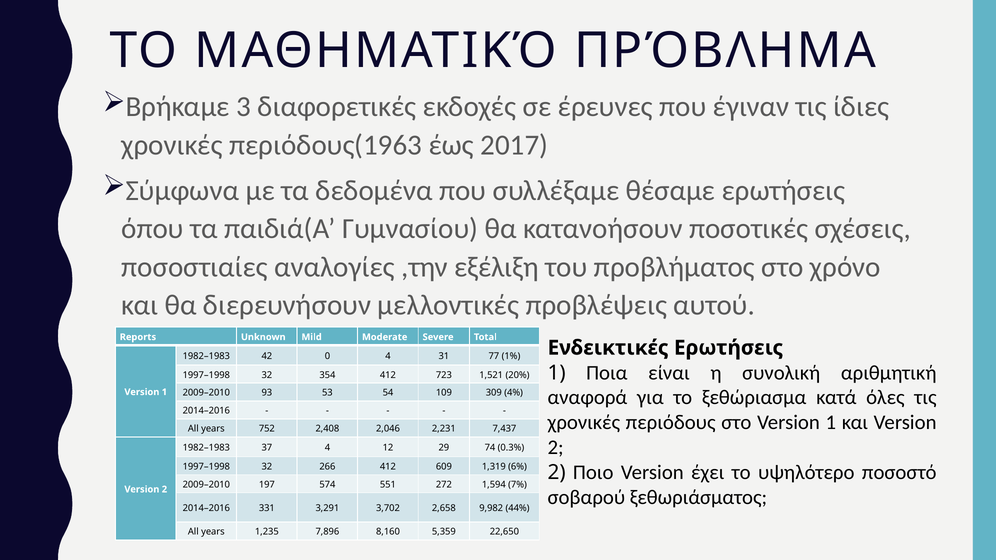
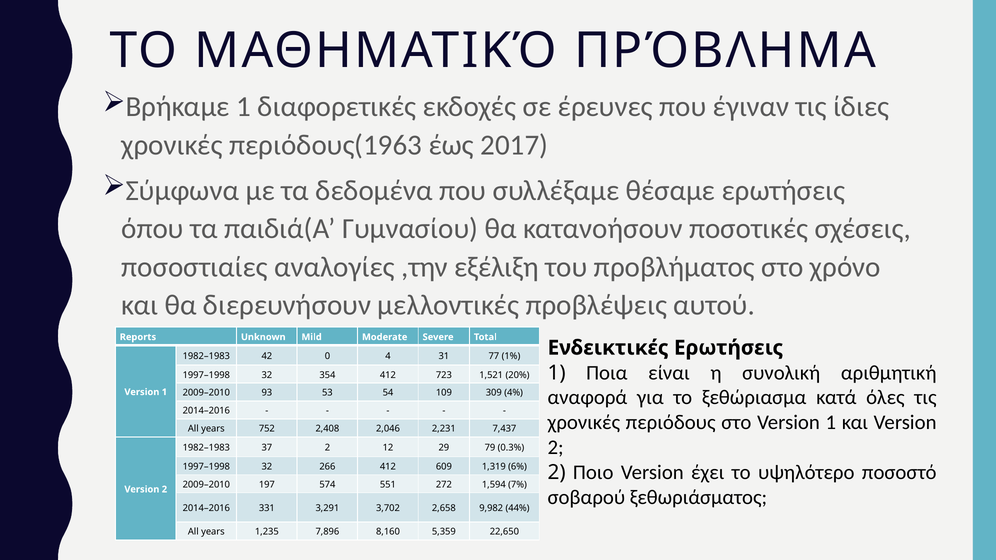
Βρήκαμε 3: 3 -> 1 (244, 107)
37 4: 4 -> 2 (327, 448)
74: 74 -> 79 (490, 448)
